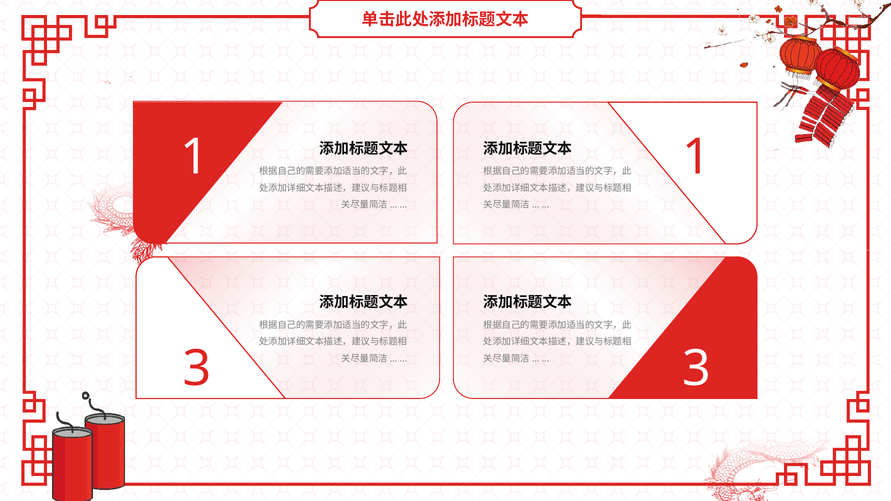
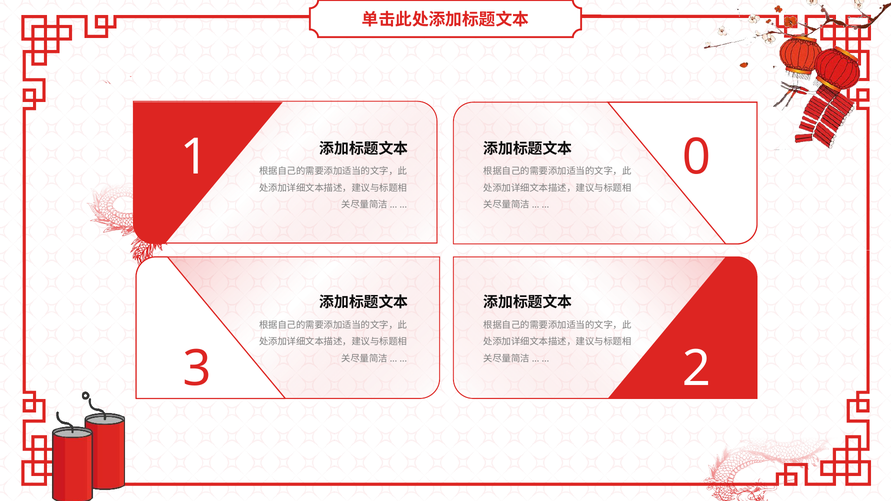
1 1: 1 -> 0 (697, 157)
3 3: 3 -> 2 (697, 369)
